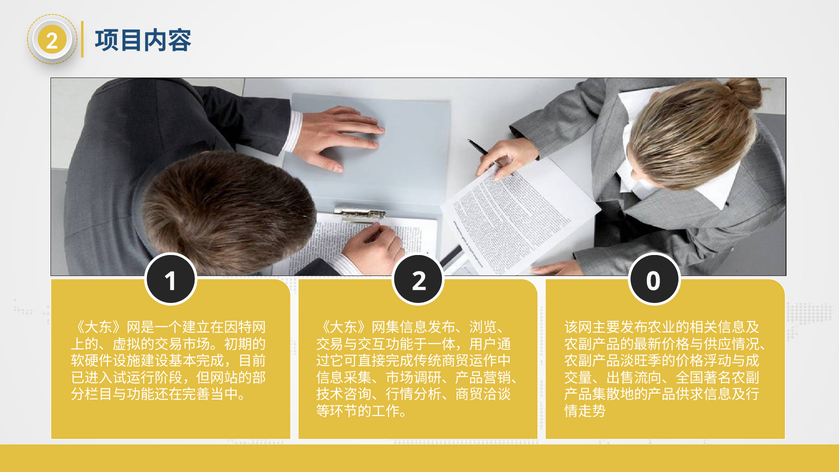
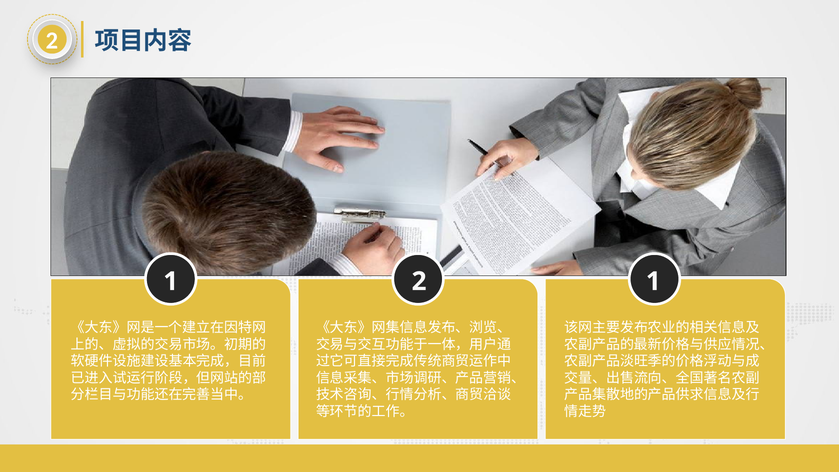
2 0: 0 -> 1 (653, 281)
